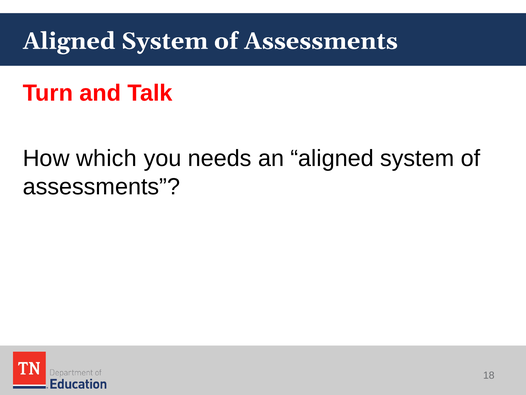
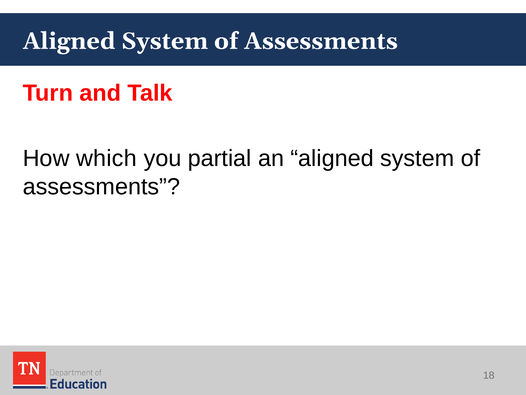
needs: needs -> partial (220, 158)
